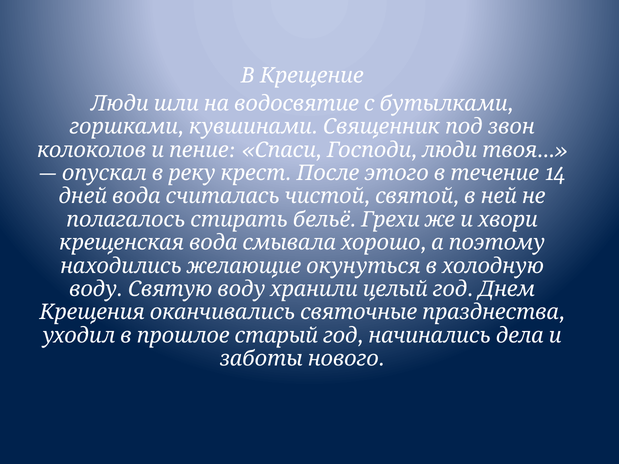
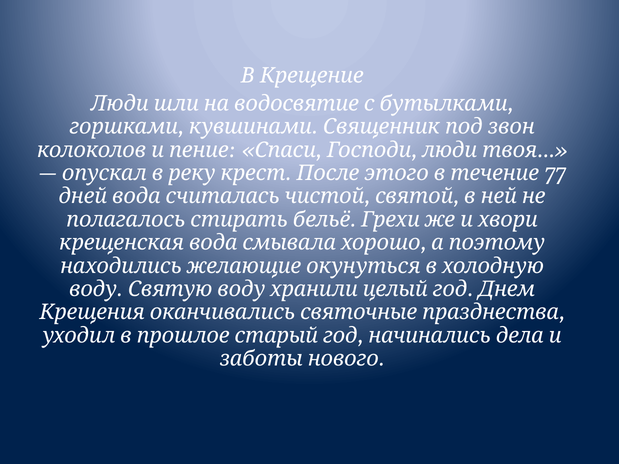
14: 14 -> 77 (555, 173)
